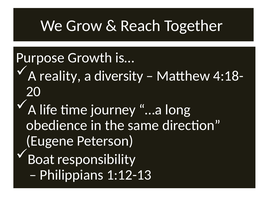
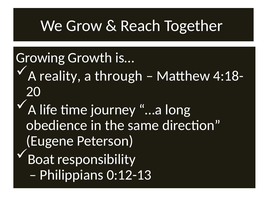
Purpose: Purpose -> Growing (40, 58)
diversity: diversity -> through (119, 76)
1:12-13: 1:12-13 -> 0:12-13 (129, 175)
